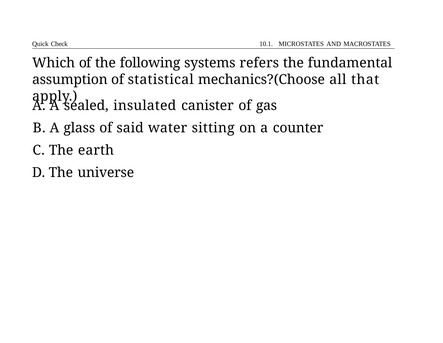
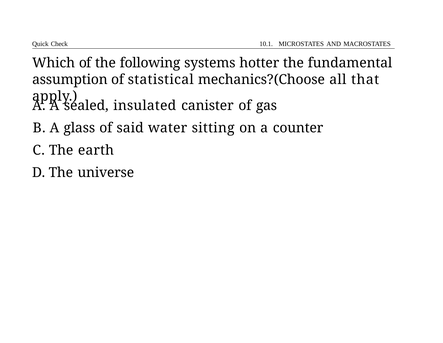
refers: refers -> hotter (259, 63)
